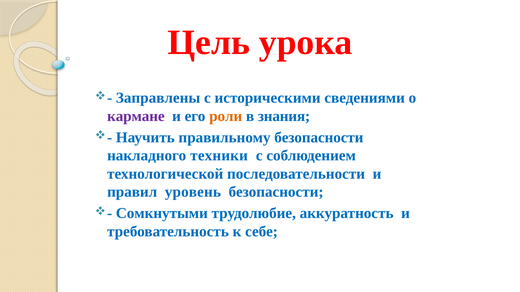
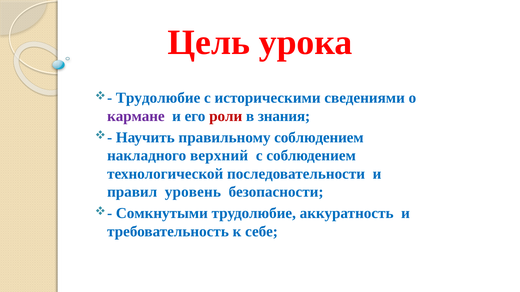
Заправлены: Заправлены -> Трудолюбие (158, 98)
роли colour: orange -> red (226, 116)
правильному безопасности: безопасности -> соблюдением (319, 138)
техники: техники -> верхний (219, 156)
